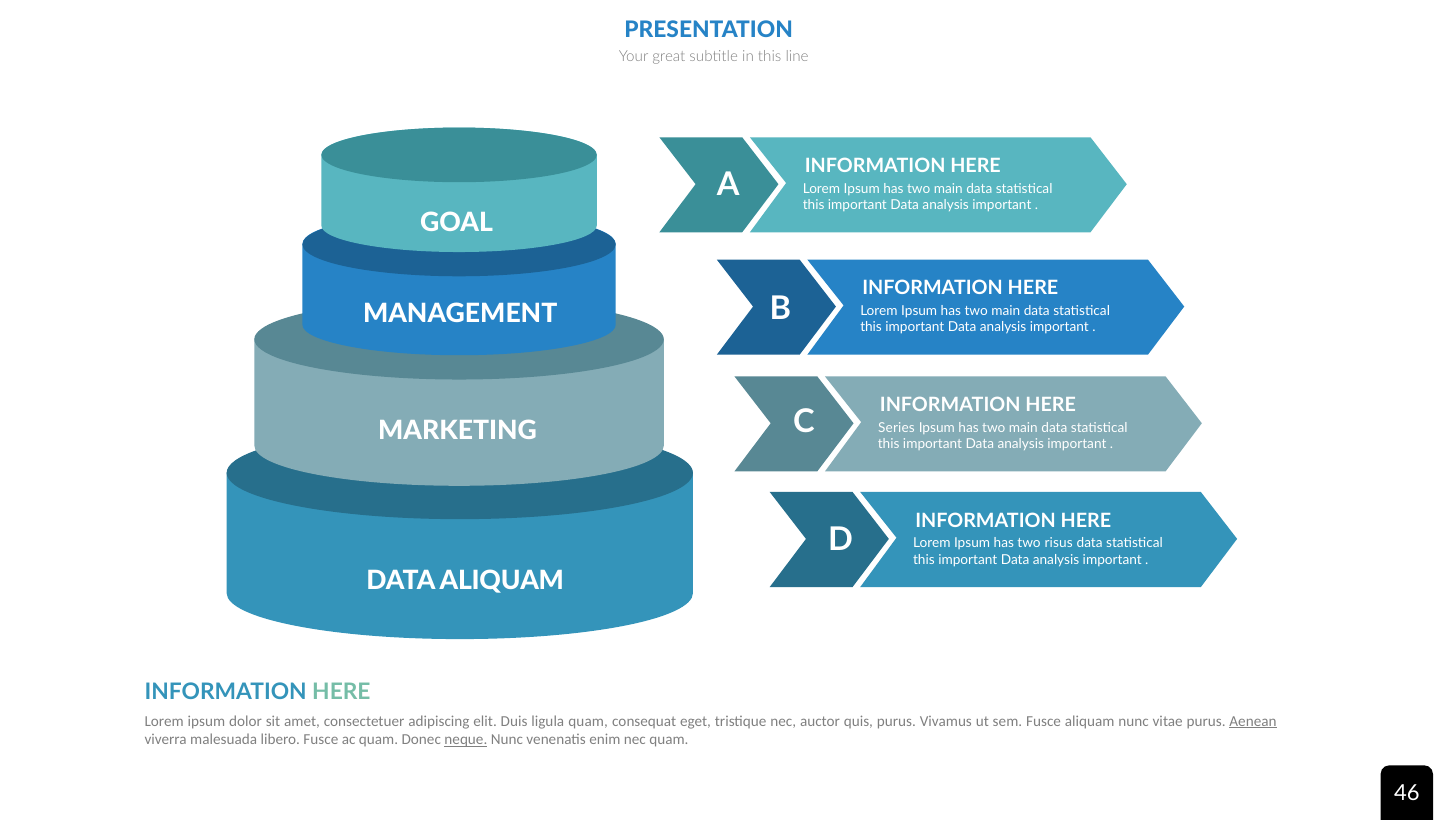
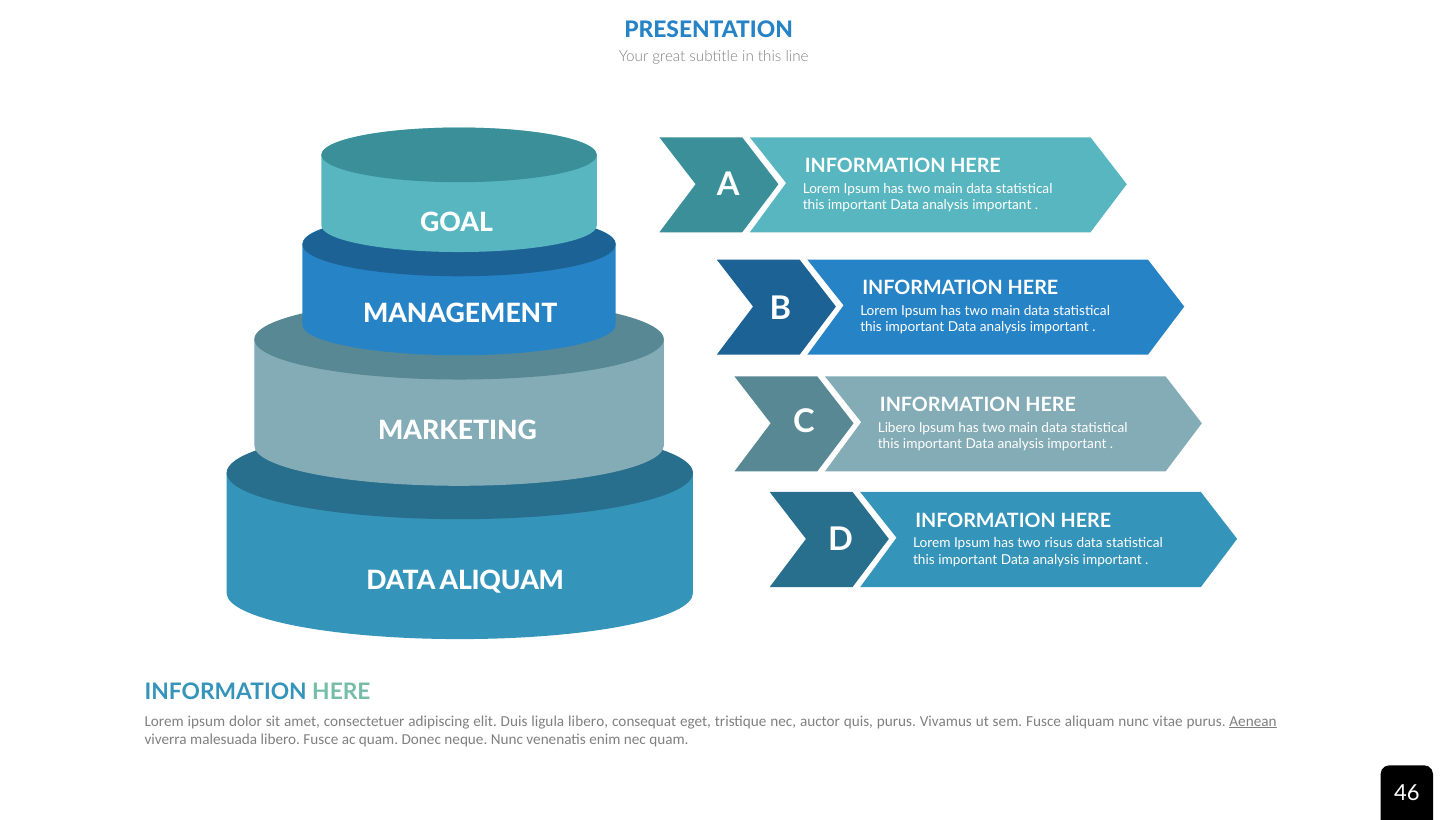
Series: Series -> Libero (897, 428)
ligula quam: quam -> libero (588, 721)
neque underline: present -> none (466, 740)
